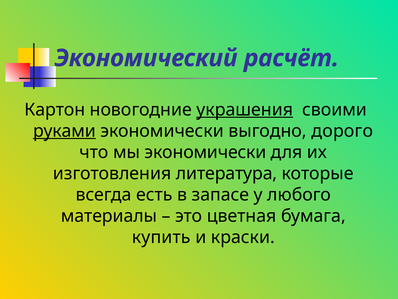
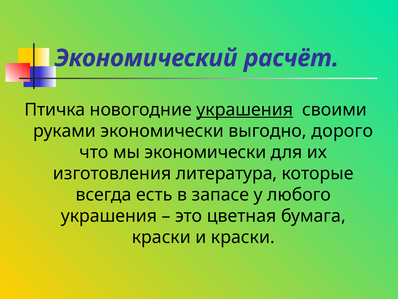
Картон: Картон -> Птичка (55, 110)
руками underline: present -> none (64, 131)
материалы: материалы -> украшения (109, 216)
купить: купить -> краски (161, 237)
